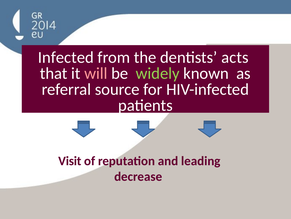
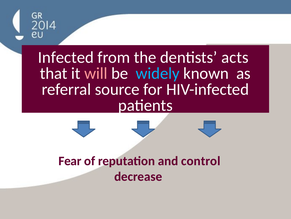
widely colour: light green -> light blue (158, 73)
Visit: Visit -> Fear (70, 160)
leading: leading -> control (201, 160)
